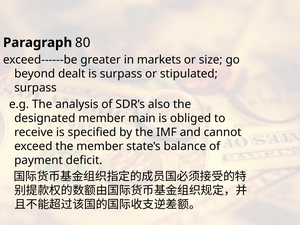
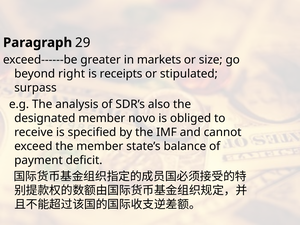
80: 80 -> 29 (83, 43)
dealt: dealt -> right (72, 74)
is surpass: surpass -> receipts (121, 74)
main: main -> novo (142, 118)
